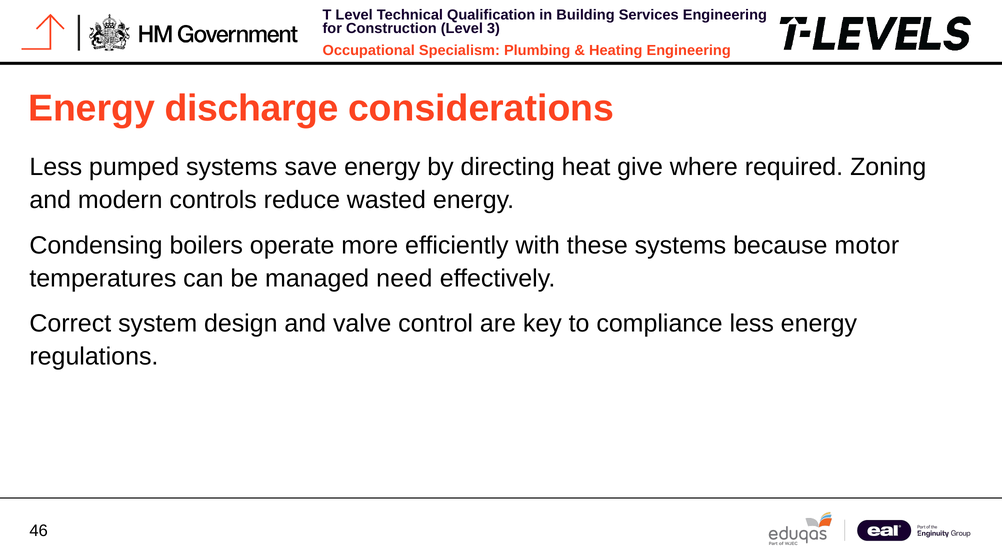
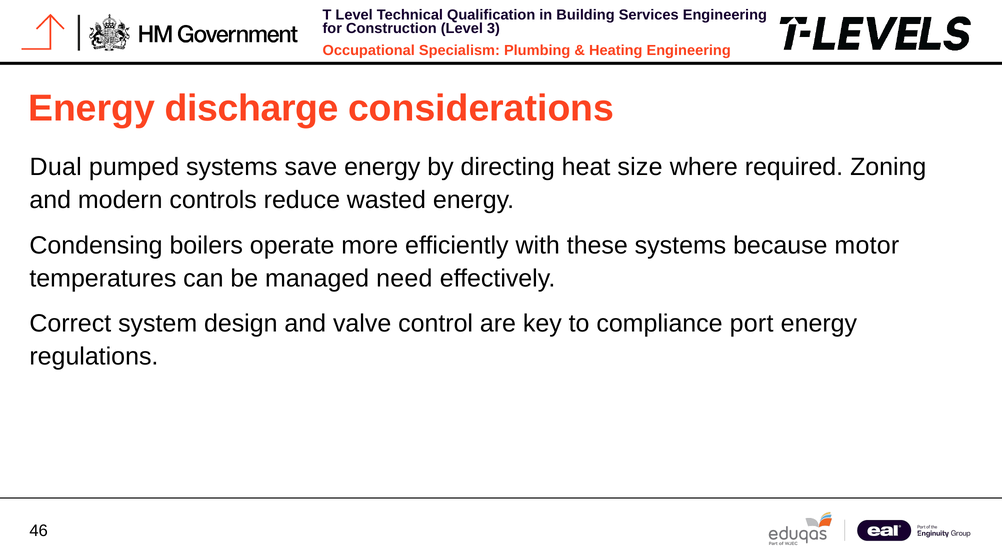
Less: Less -> Dual (56, 167)
give: give -> size (640, 167)
compliance less: less -> port (752, 324)
